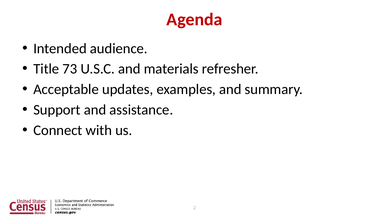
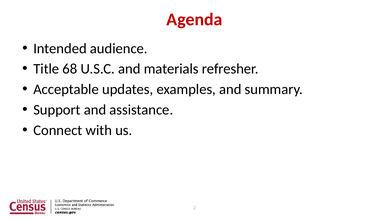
73: 73 -> 68 (70, 69)
